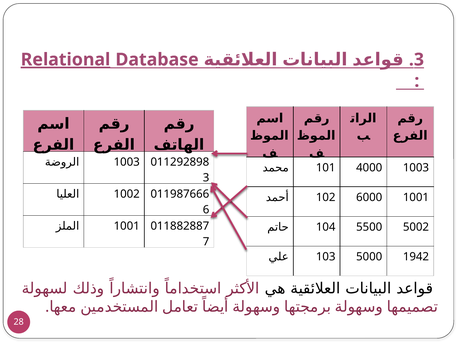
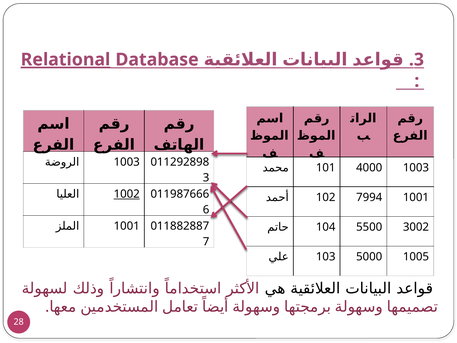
1002 underline: none -> present (127, 194)
6000: 6000 -> 7994 (369, 197)
5002: 5002 -> 3002 (416, 227)
1942: 1942 -> 1005 (416, 257)
